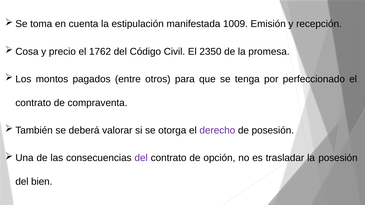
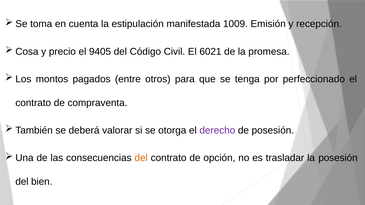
1762: 1762 -> 9405 (100, 52)
2350: 2350 -> 6021 (210, 52)
del colour: purple -> orange (141, 158)
